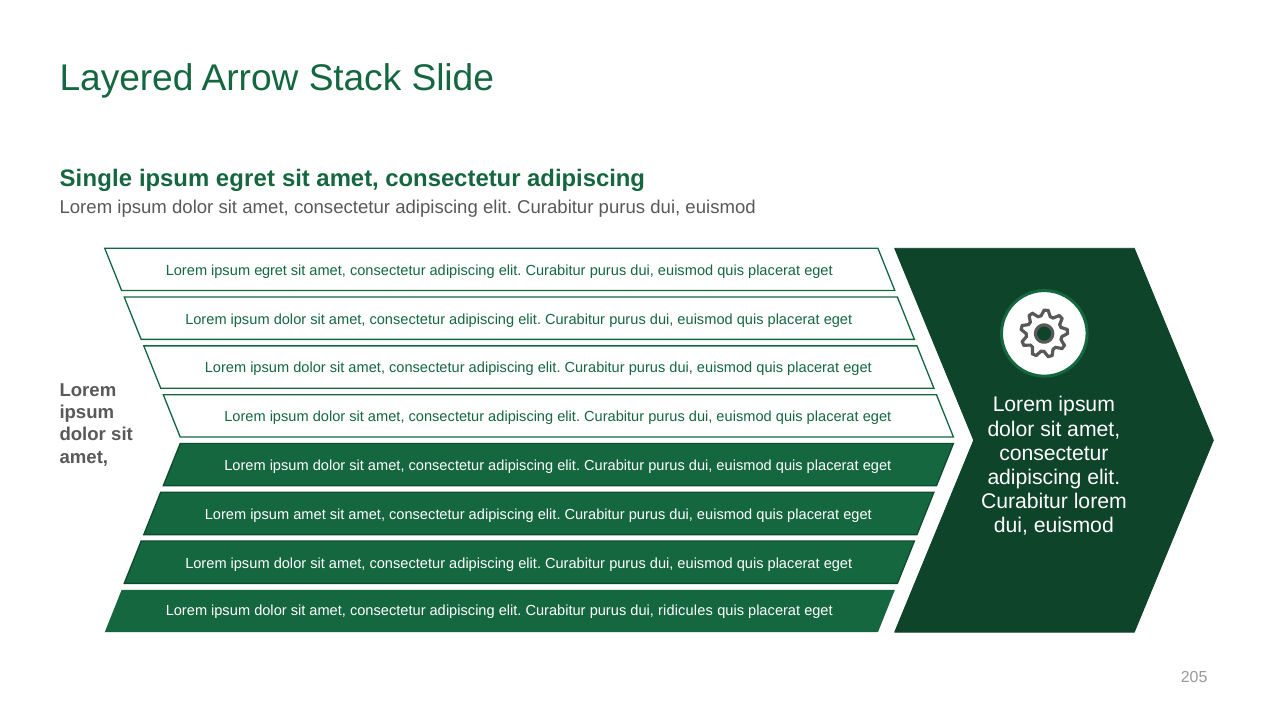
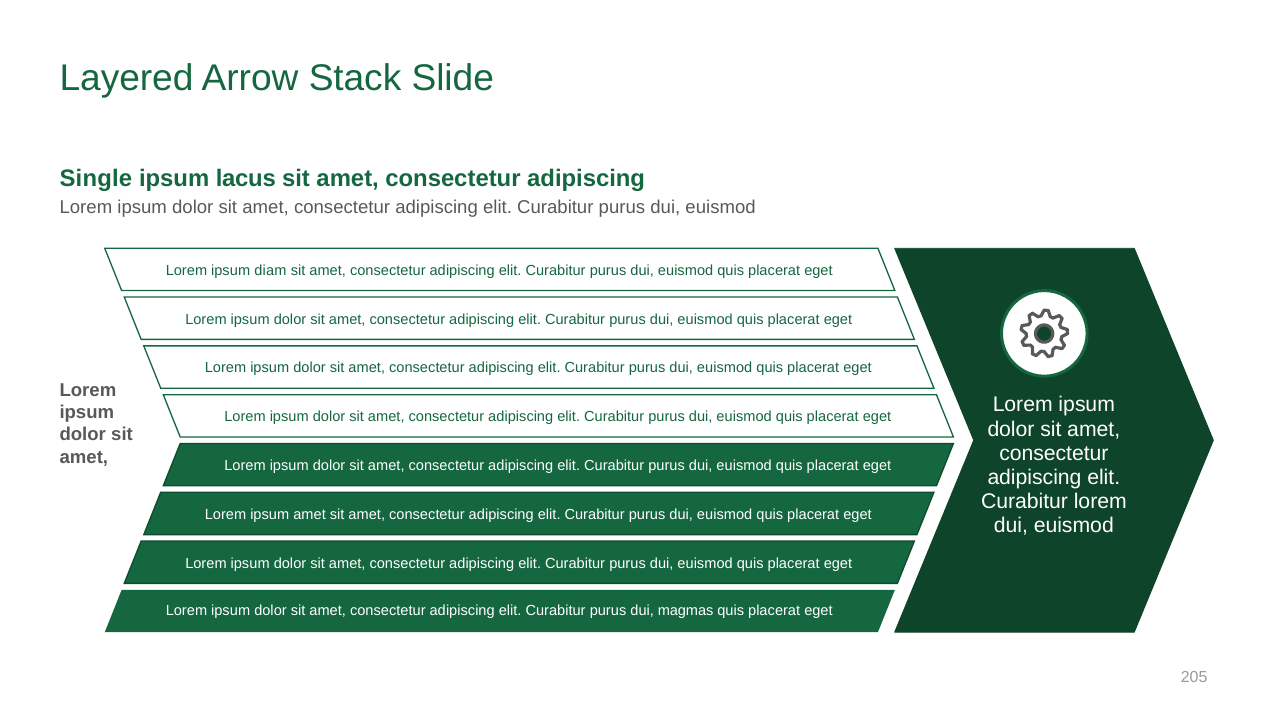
egret: egret -> lacus (246, 178)
Lorem ipsum egret: egret -> diam (270, 270)
ridicules: ridicules -> magmas (686, 611)
